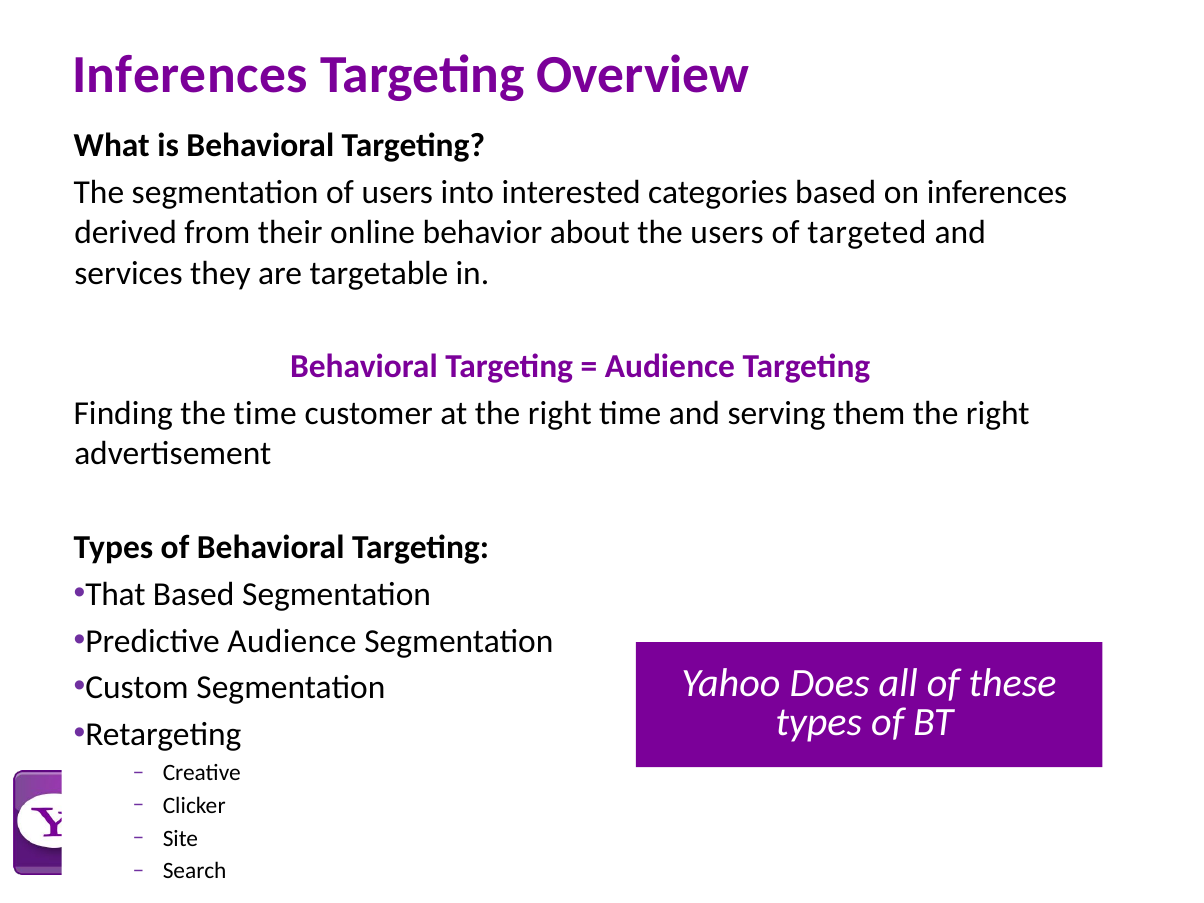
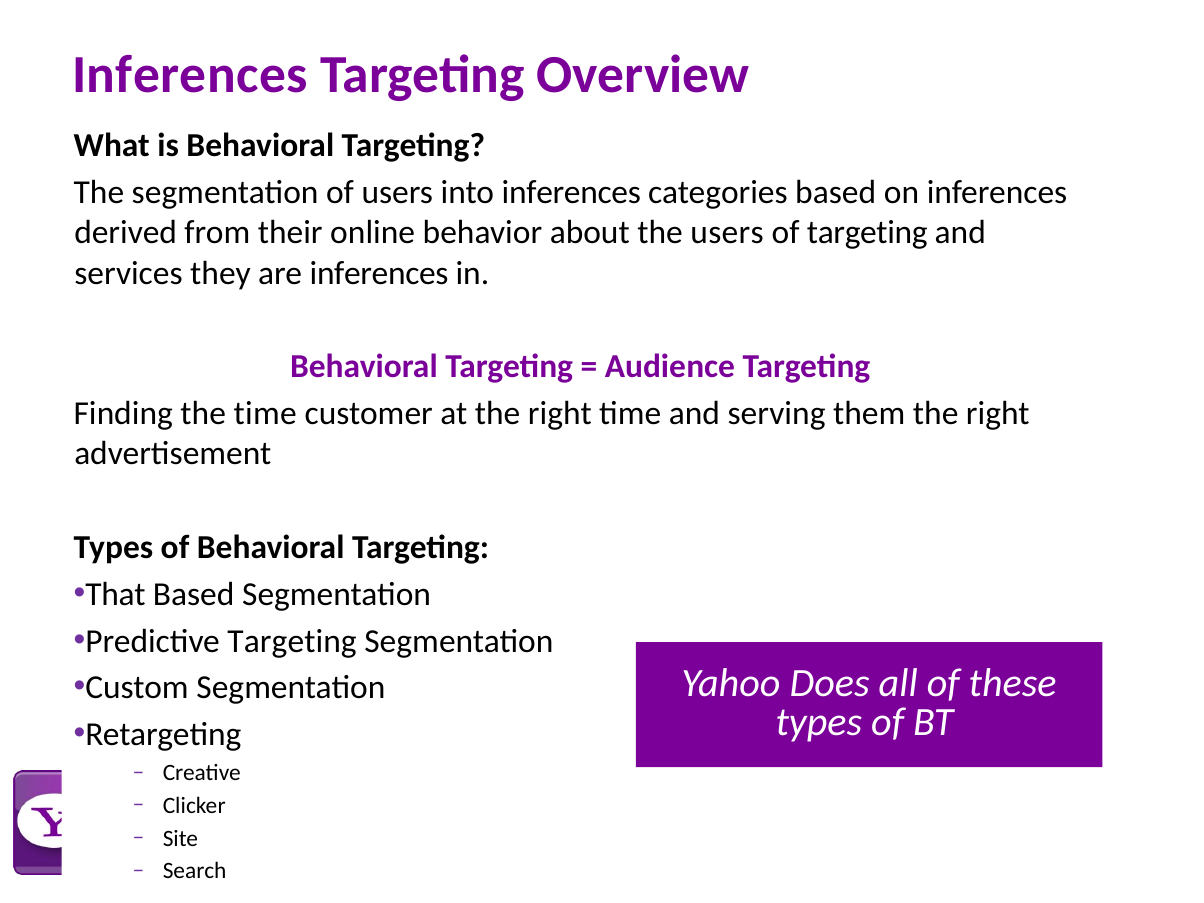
into interested: interested -> inferences (571, 193)
of targeted: targeted -> targeting (867, 233)
are targetable: targetable -> inferences (379, 273)
Predictive Audience: Audience -> Targeting (292, 641)
